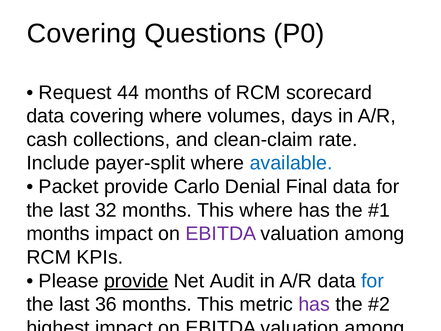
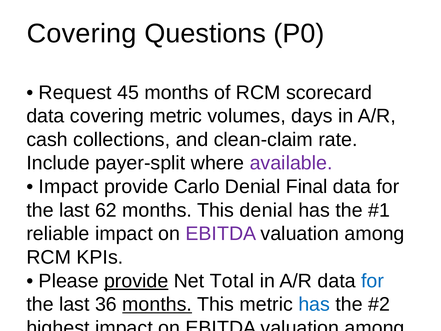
44: 44 -> 45 (128, 92)
covering where: where -> metric (176, 116)
available colour: blue -> purple (291, 163)
Packet: Packet -> Impact (69, 187)
32: 32 -> 62 (106, 210)
This where: where -> denial (266, 210)
months: months -> reliable (58, 234)
Audit: Audit -> Total (232, 281)
months underline: none -> present (157, 304)
has colour: purple -> blue (314, 304)
